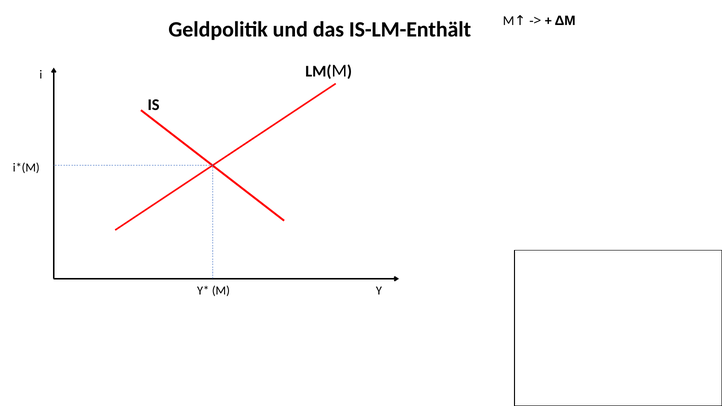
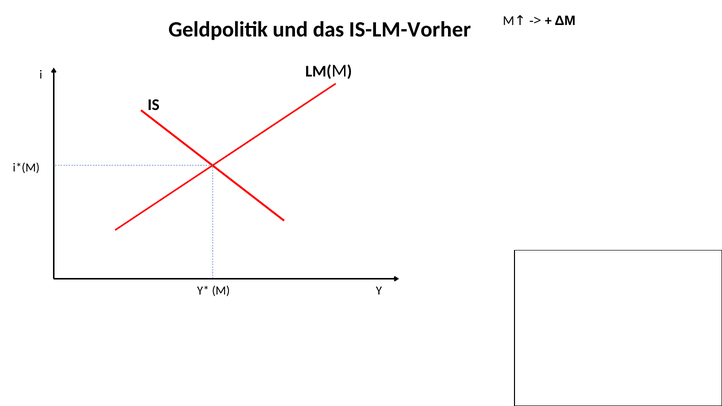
IS-LM-Enthält: IS-LM-Enthält -> IS-LM-Vorher (410, 30)
